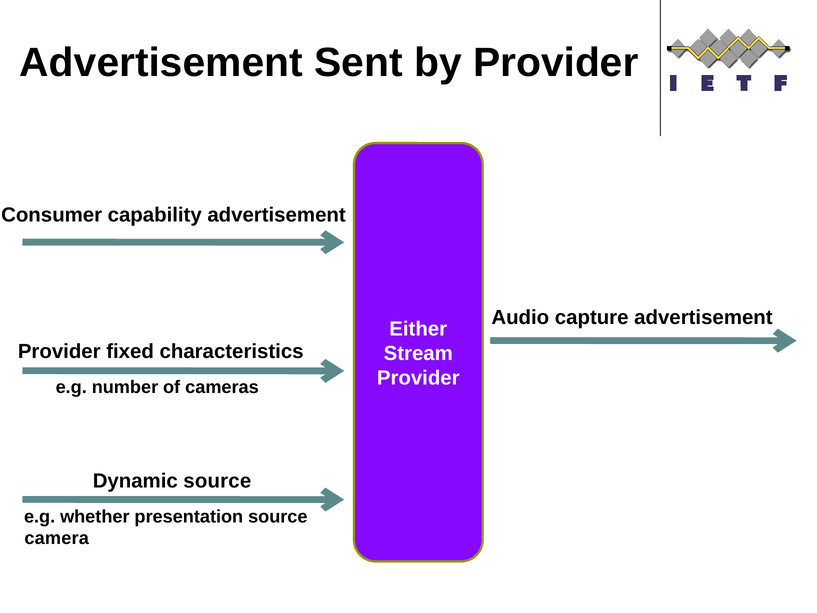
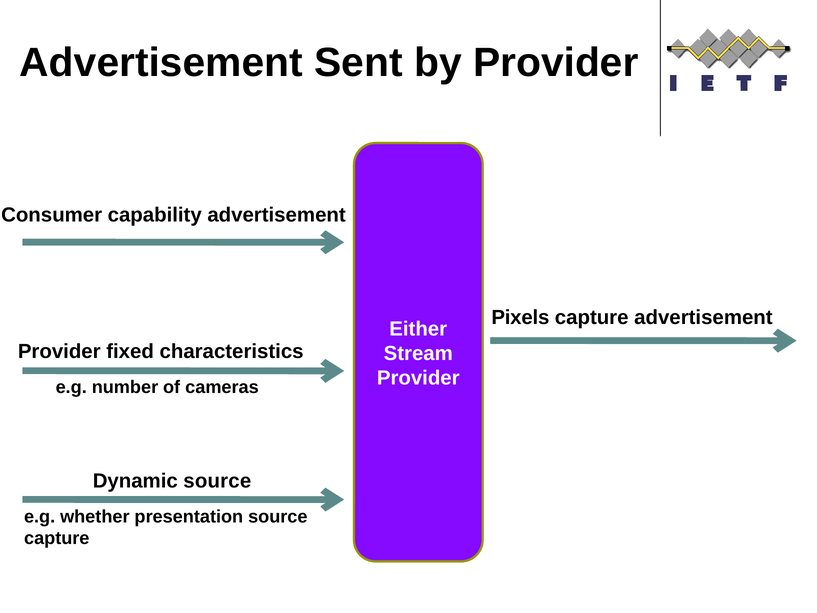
Audio: Audio -> Pixels (520, 317)
camera: camera -> capture (57, 538)
